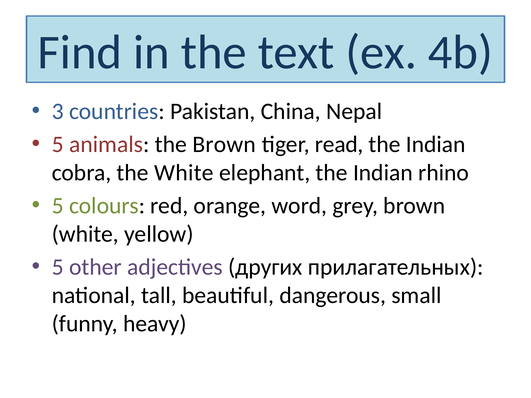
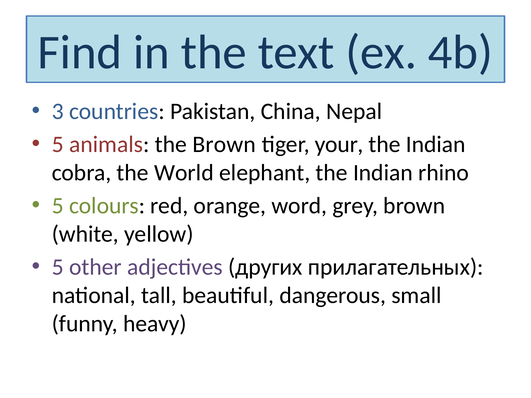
read: read -> your (339, 144)
the White: White -> World (184, 173)
